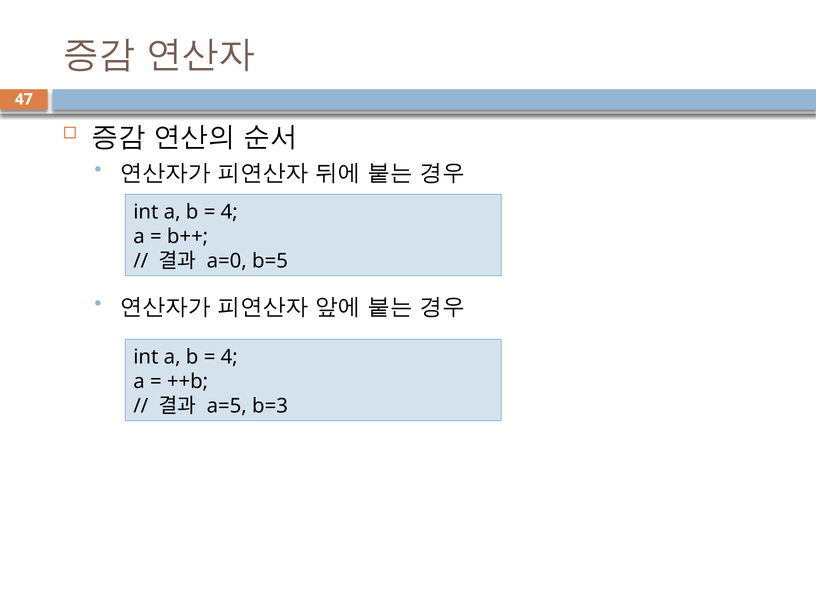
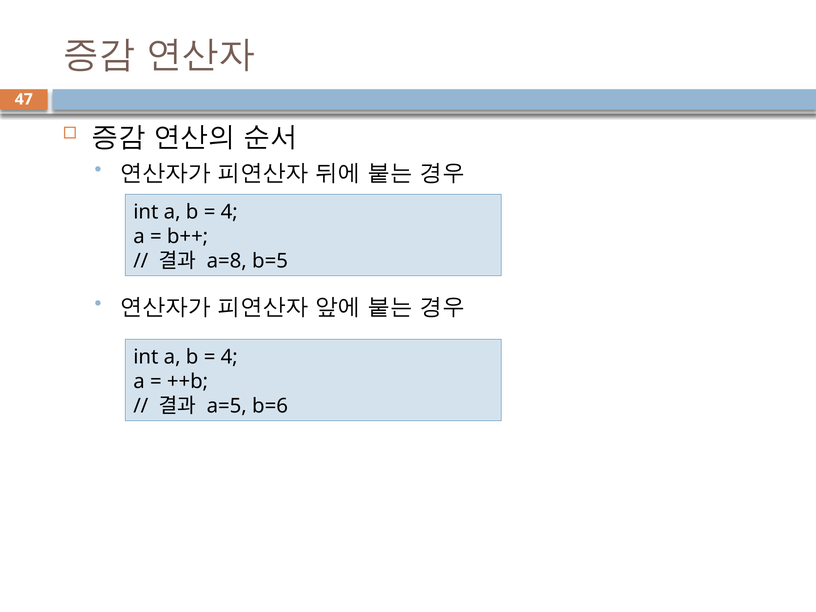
a=0: a=0 -> a=8 (227, 261)
b=3: b=3 -> b=6 (270, 406)
